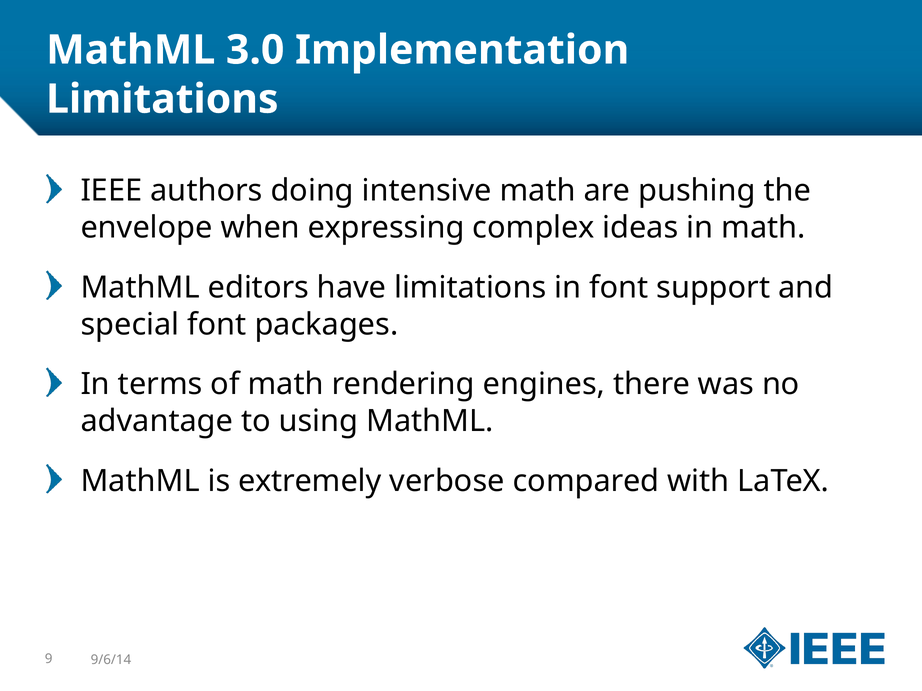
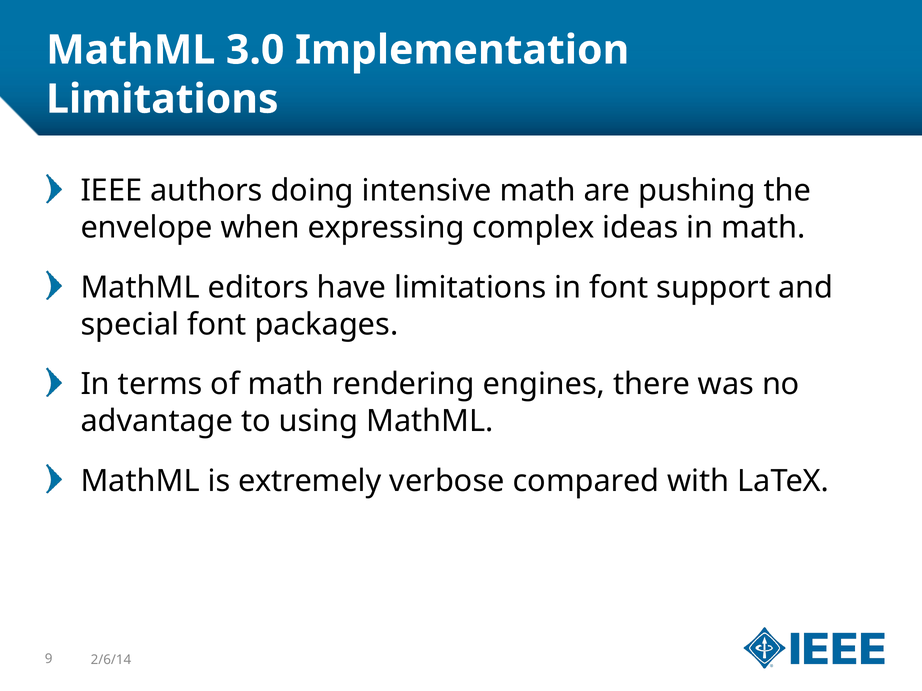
9/6/14: 9/6/14 -> 2/6/14 (111, 660)
